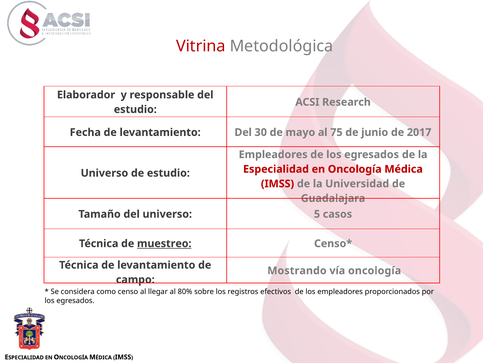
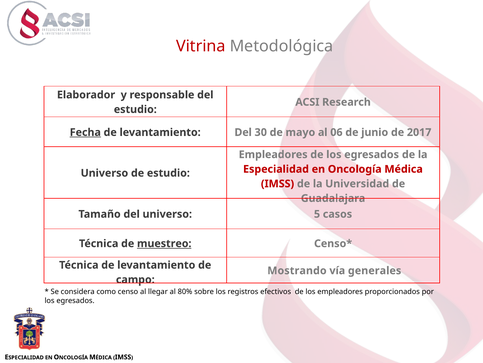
Fecha underline: none -> present (85, 132)
75: 75 -> 06 (336, 132)
vía oncología: oncología -> generales (375, 270)
